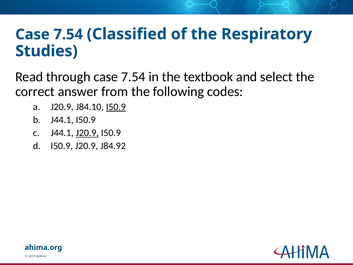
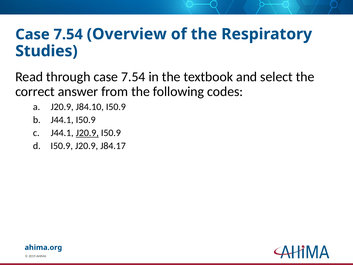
Classified: Classified -> Overview (127, 34)
I50.9 underline: present -> none (116, 107)
J84.92: J84.92 -> J84.17 (113, 146)
